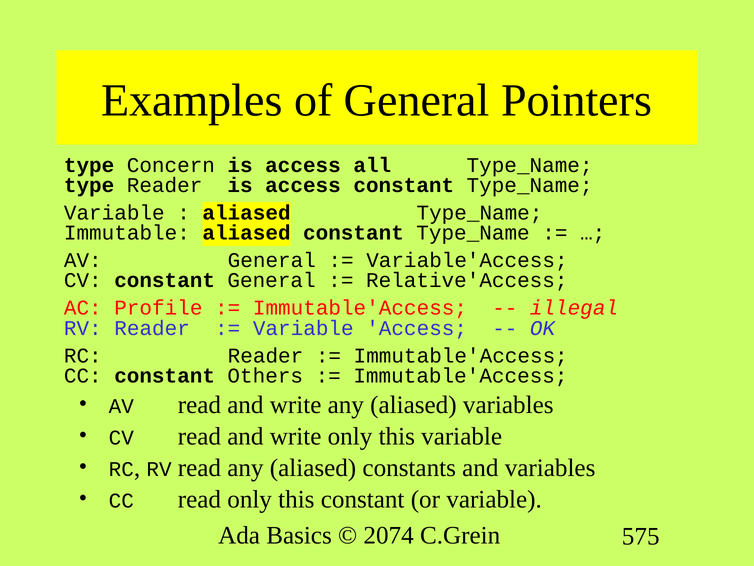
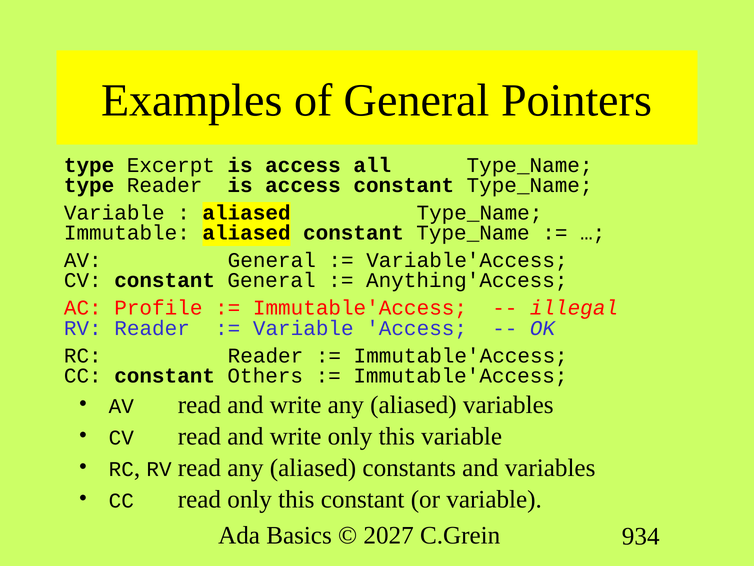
Concern: Concern -> Excerpt (171, 165)
Relative'Access: Relative'Access -> Anything'Access (467, 280)
2074: 2074 -> 2027 (389, 535)
575: 575 -> 934 (641, 536)
